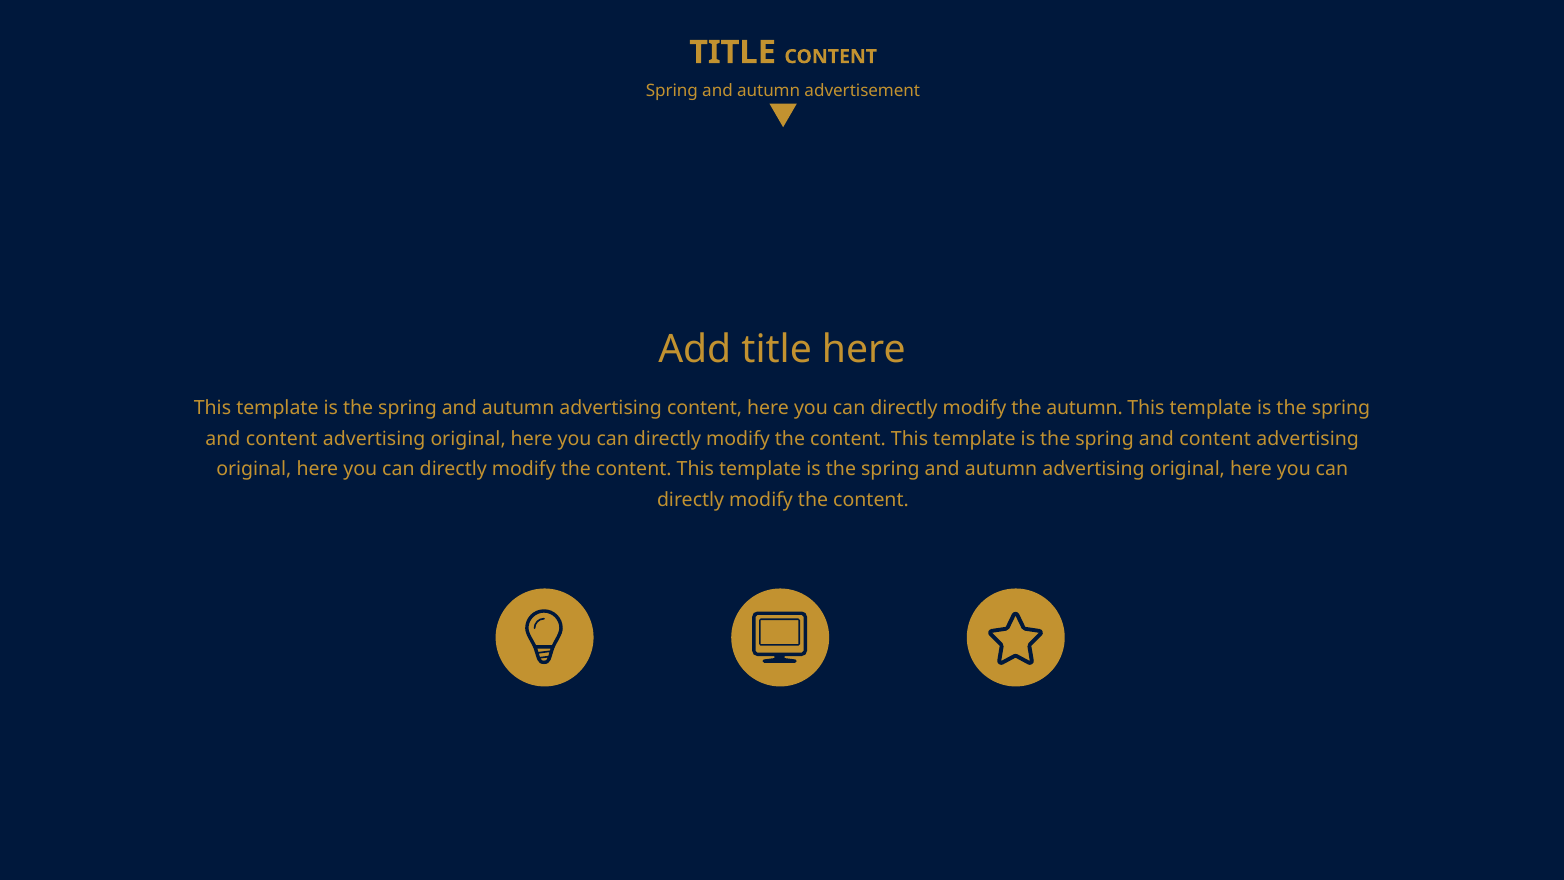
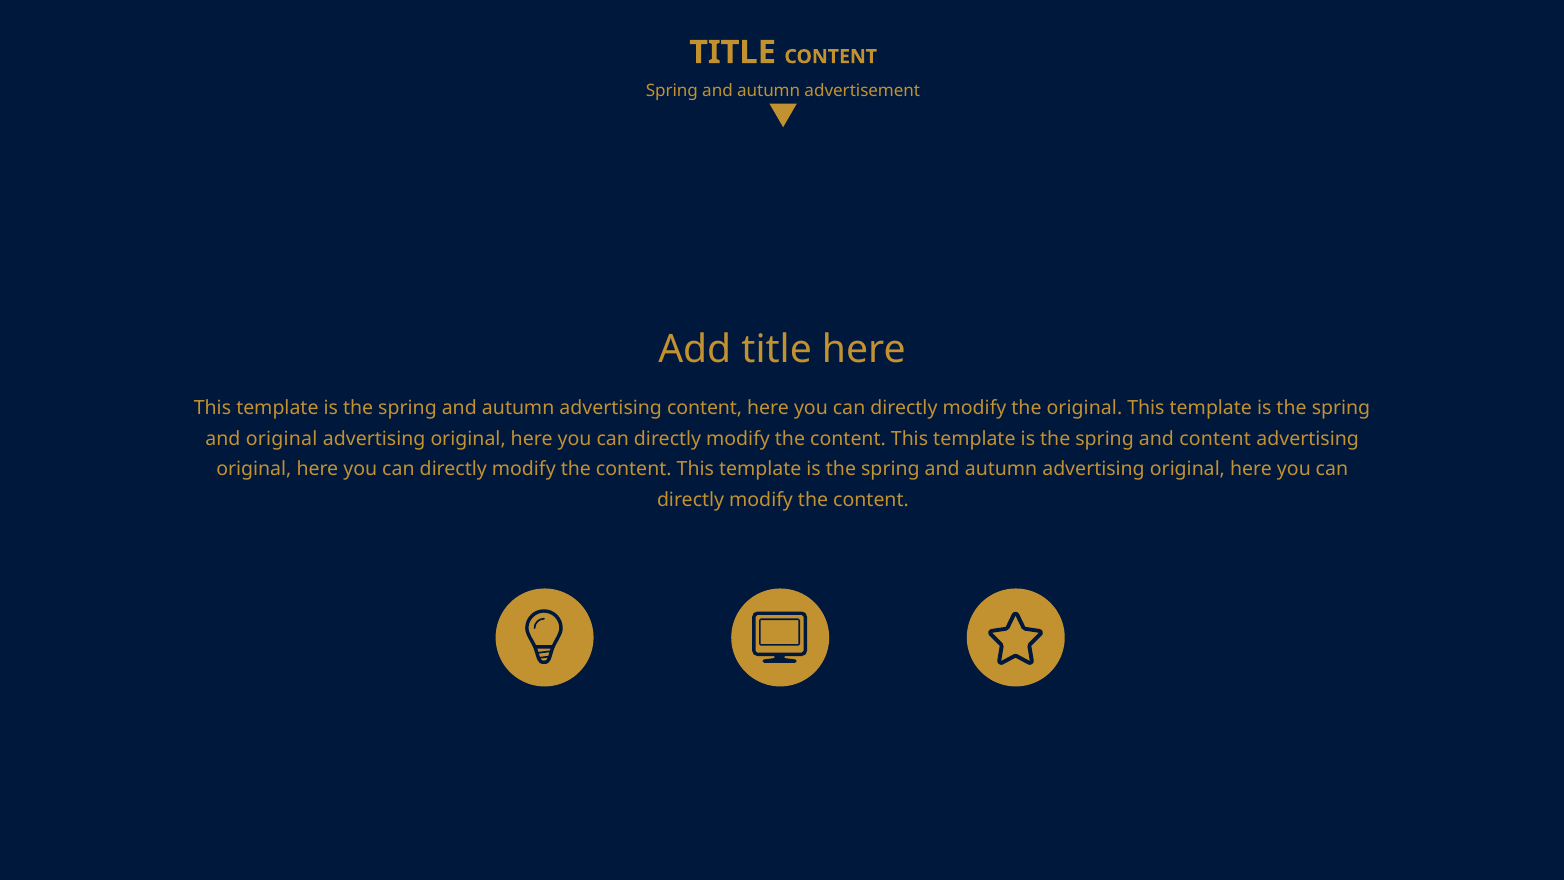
the autumn: autumn -> original (1084, 408)
content: content -> original (282, 439)
